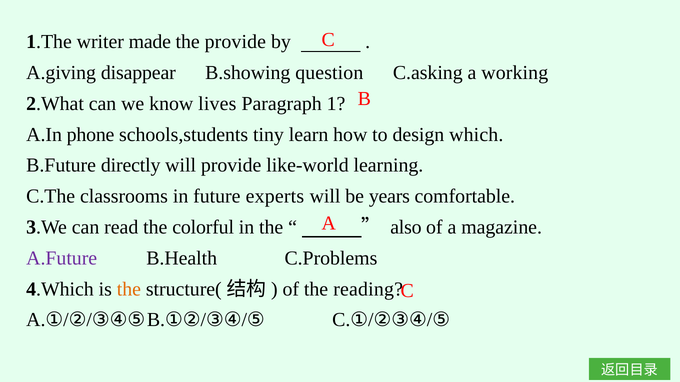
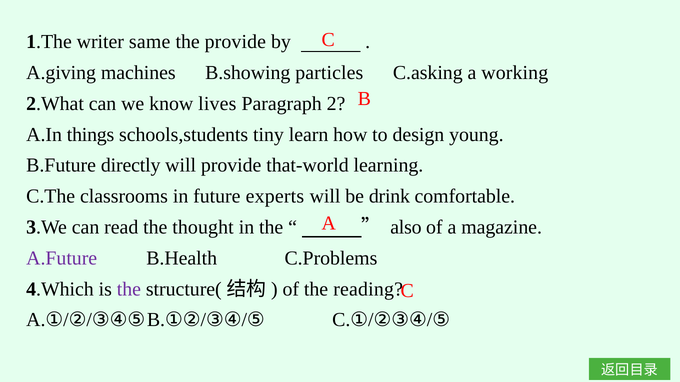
made: made -> same (150, 42)
disappear: disappear -> machines (138, 73)
question: question -> particles (329, 73)
1: 1 -> 2 (336, 104)
phone: phone -> things (91, 135)
which: which -> young (476, 135)
like-world: like-world -> that-world (307, 166)
years: years -> drink (389, 197)
colorful: colorful -> thought (203, 228)
the colour: orange -> purple (129, 289)
